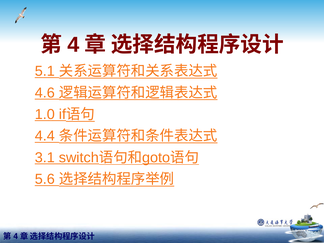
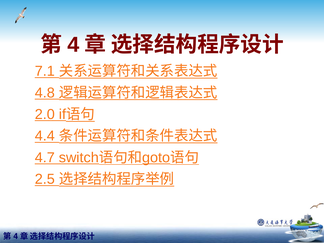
5.1: 5.1 -> 7.1 (45, 71)
4.6: 4.6 -> 4.8 (45, 93)
1.0: 1.0 -> 2.0 (45, 114)
3.1: 3.1 -> 4.7 (45, 158)
5.6: 5.6 -> 2.5 (45, 179)
